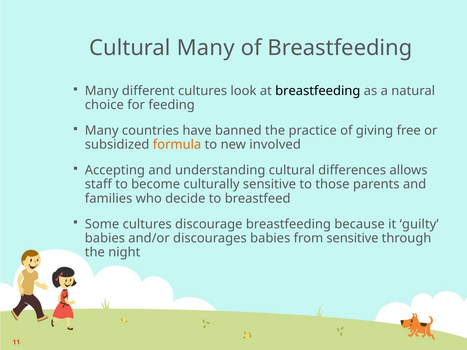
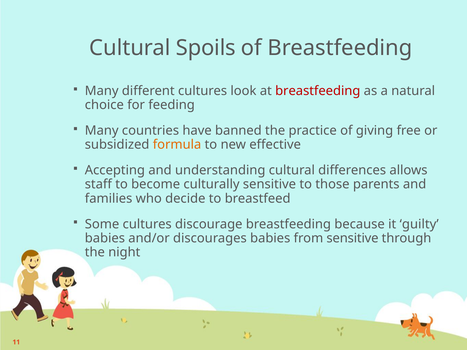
Cultural Many: Many -> Spoils (206, 48)
breastfeeding colour: black -> red (318, 91)
involved: involved -> effective (275, 145)
